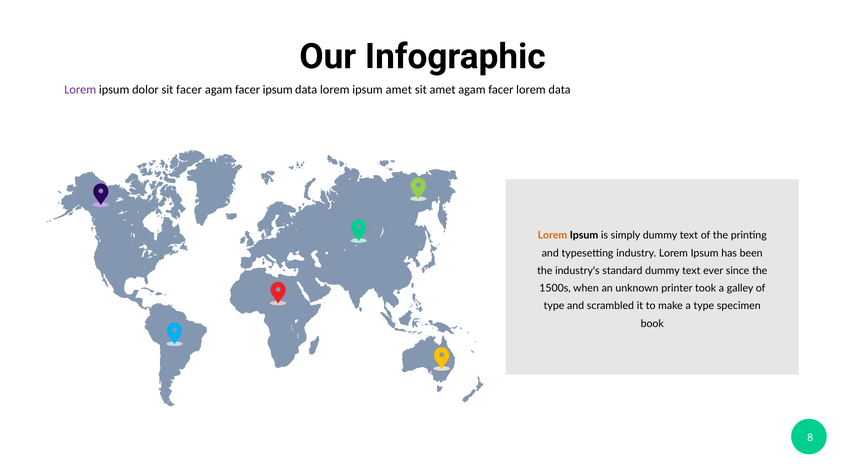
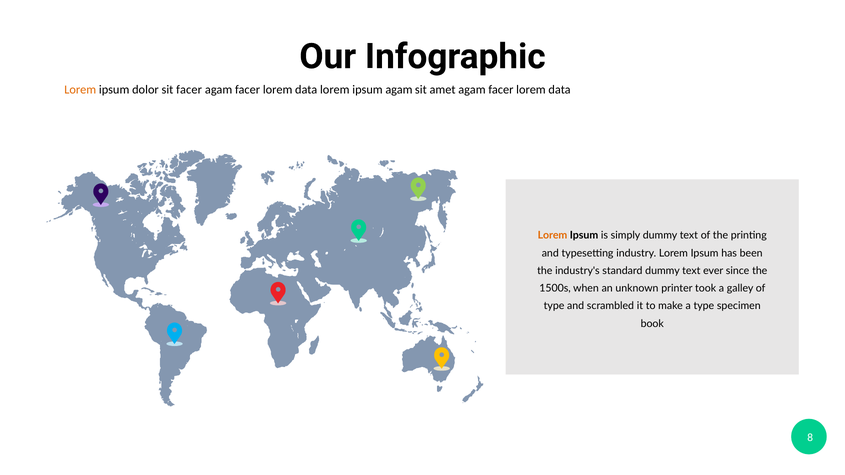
Lorem colour: purple -> orange (80, 90)
ipsum: ipsum -> lorem (278, 90)
ipsum amet: amet -> agam (399, 90)
